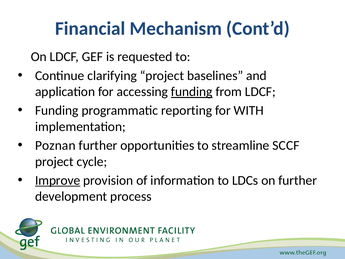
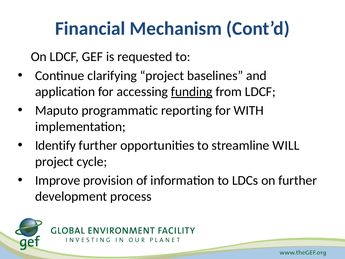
Funding: Funding -> Maputo (57, 110)
Poznan: Poznan -> Identify (55, 145)
SCCF: SCCF -> WILL (286, 145)
Improve underline: present -> none (58, 180)
